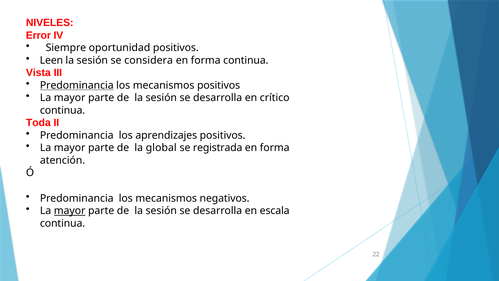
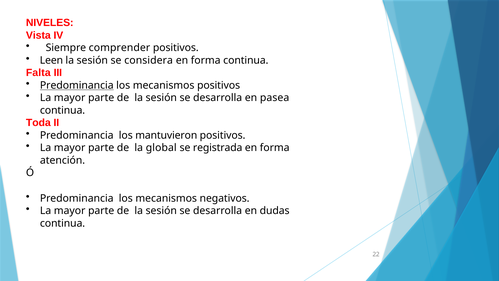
Error: Error -> Vista (38, 35)
oportunidad: oportunidad -> comprender (119, 48)
Vista: Vista -> Falta (38, 73)
crítico: crítico -> pasea (275, 98)
aprendizajes: aprendizajes -> mantuvieron (166, 135)
mayor underline: present -> none (70, 211)
escala: escala -> dudas (275, 211)
